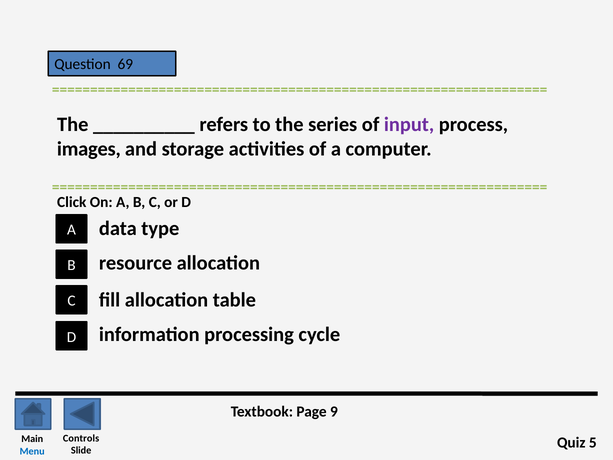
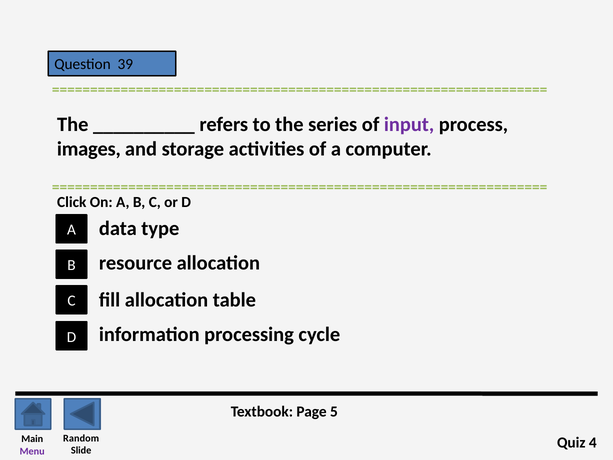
69: 69 -> 39 (125, 64)
9: 9 -> 5 (334, 412)
Controls: Controls -> Random (81, 438)
5: 5 -> 4 (593, 442)
Menu colour: blue -> purple (32, 451)
